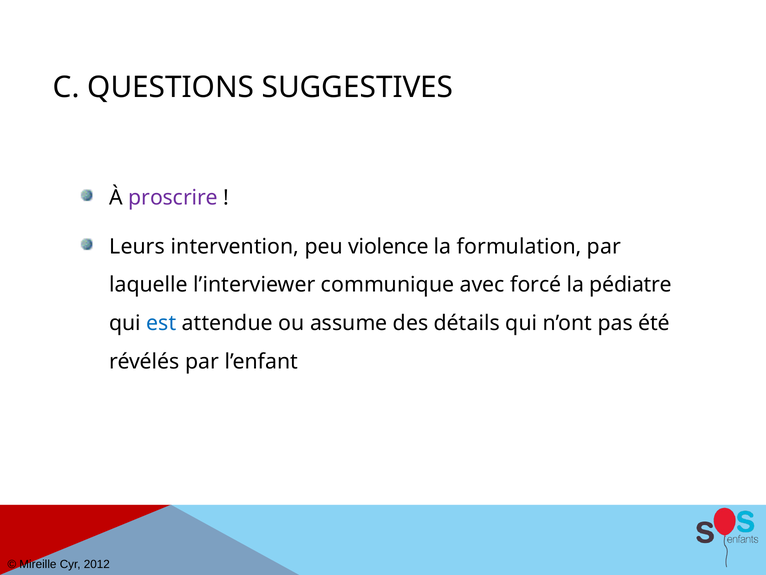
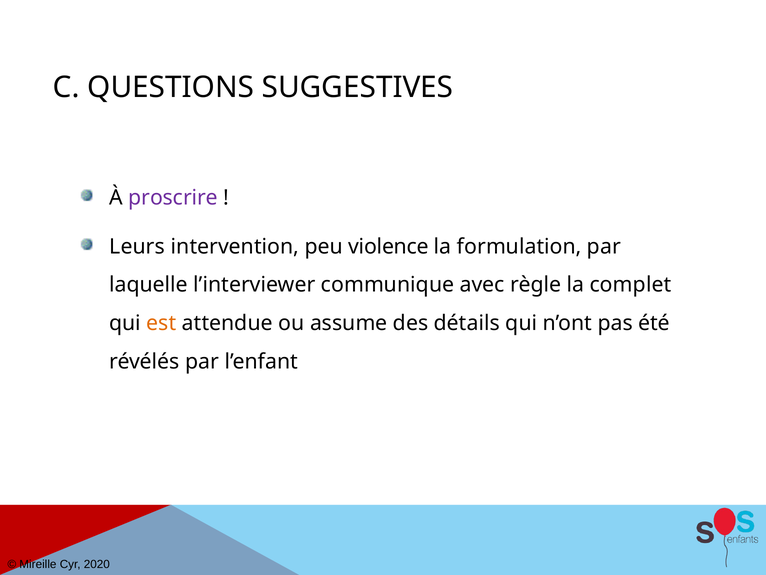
forcé: forcé -> règle (536, 285)
pédiatre: pédiatre -> complet (631, 285)
est colour: blue -> orange (161, 323)
2012: 2012 -> 2020 (97, 564)
